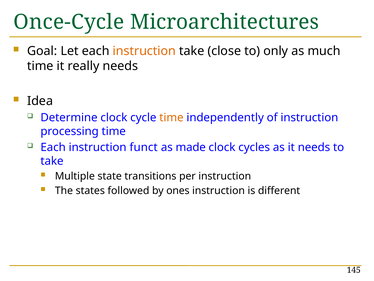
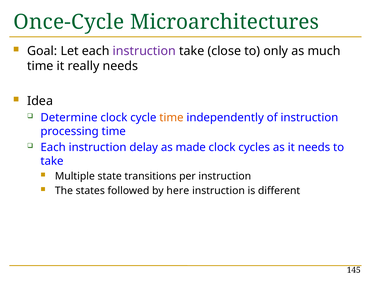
instruction colour: orange -> purple (144, 51)
funct: funct -> delay (144, 147)
ones: ones -> here (178, 190)
